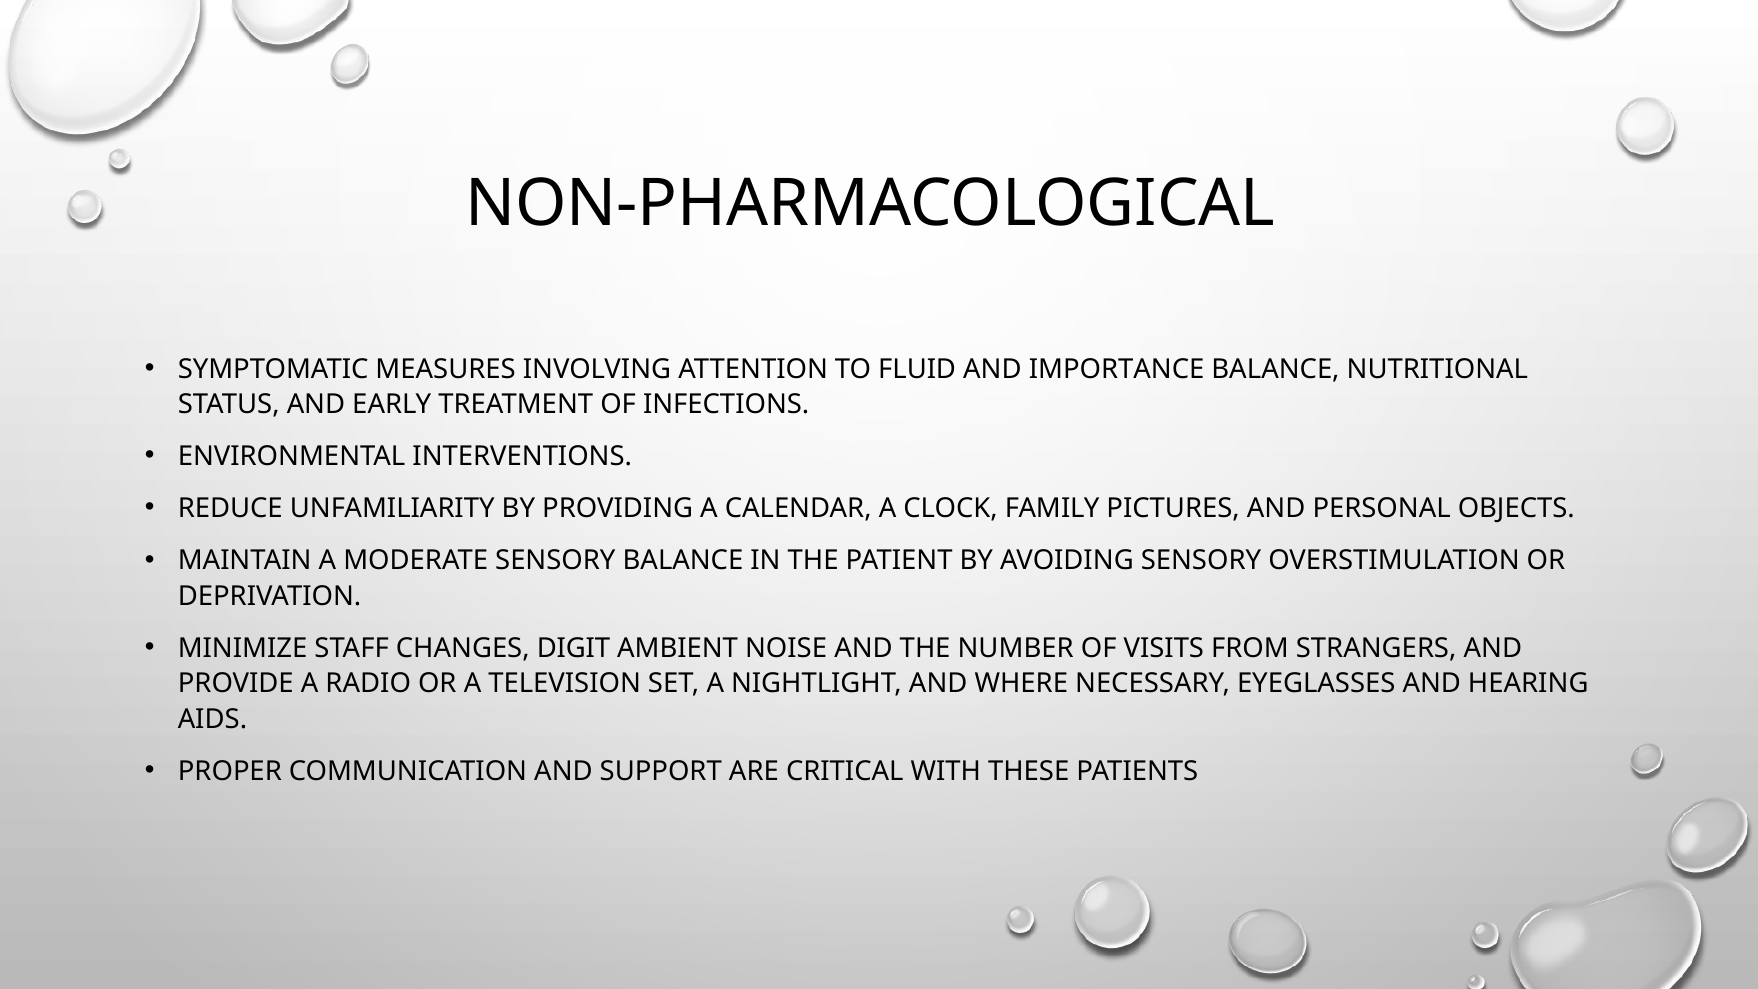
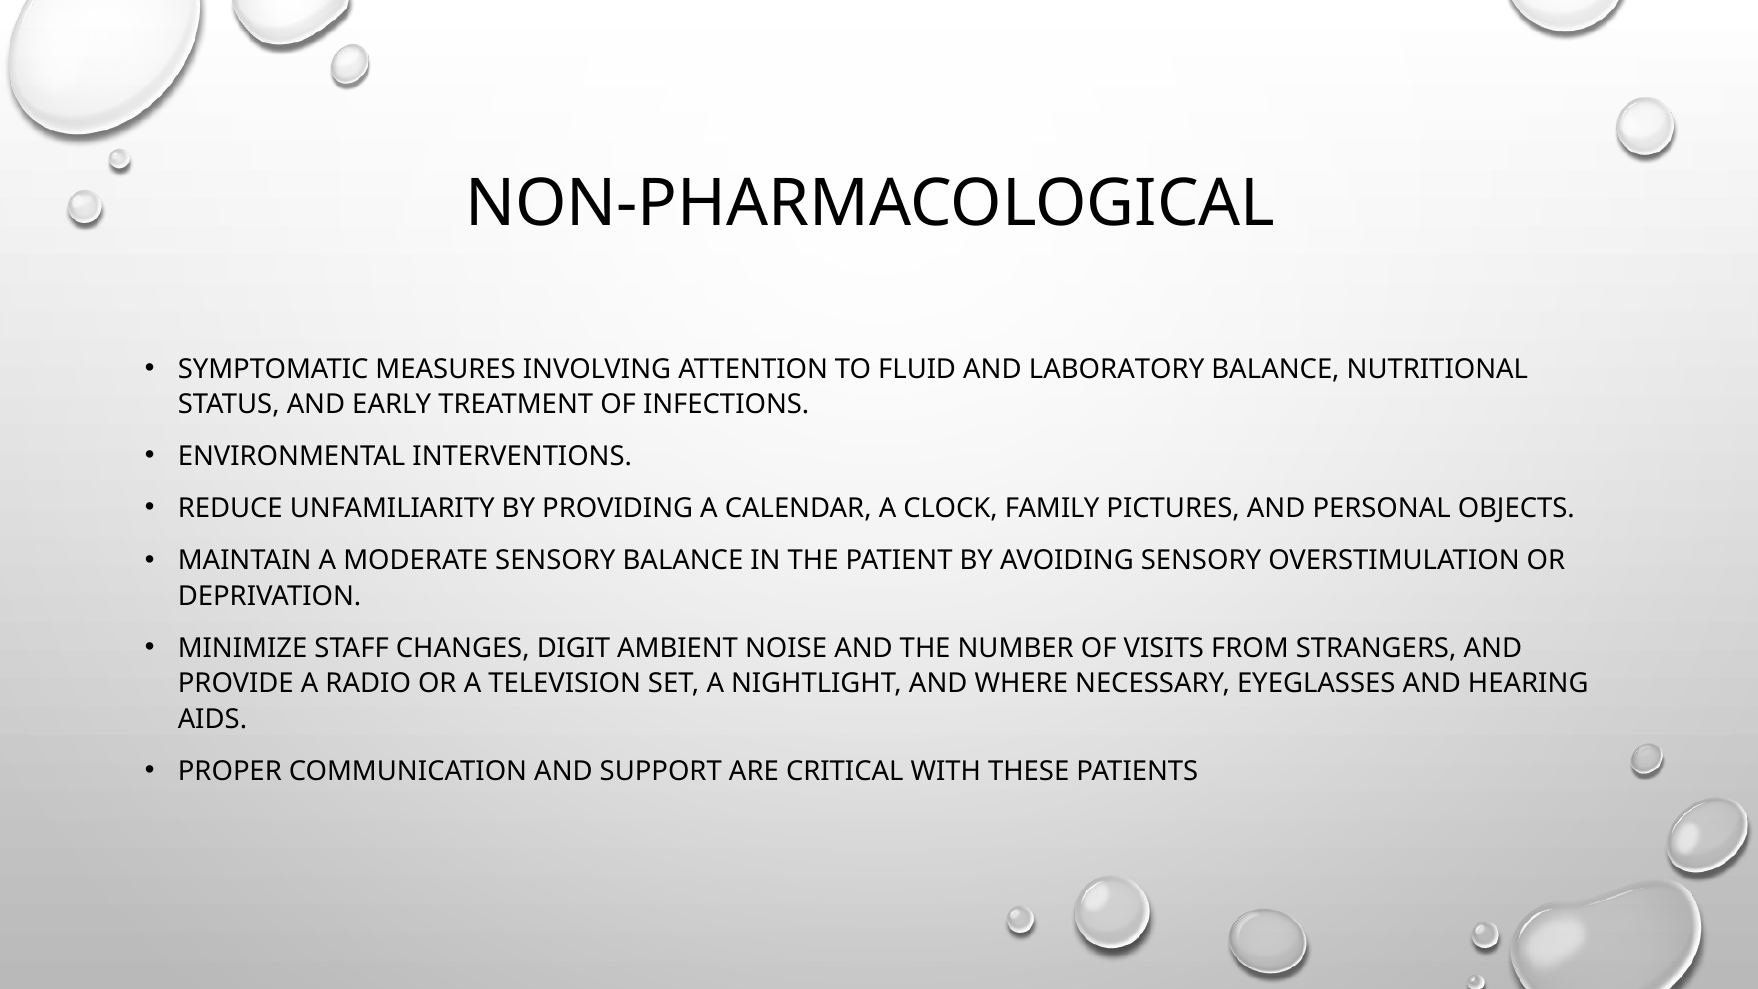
IMPORTANCE: IMPORTANCE -> LABORATORY (1117, 369)
